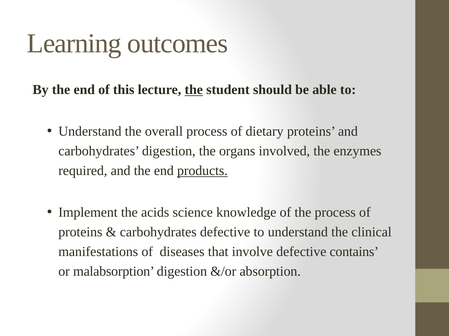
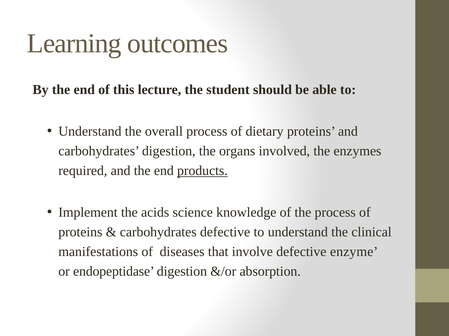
the underline: present -> none (194, 90)
contains: contains -> enzyme (354, 252)
malabsorption: malabsorption -> endopeptidase (114, 272)
